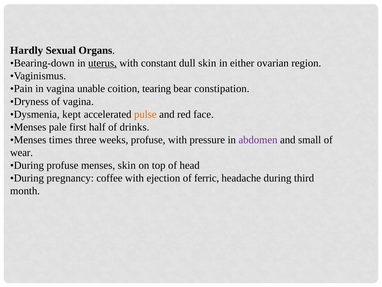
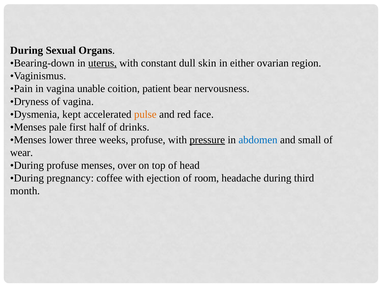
Hardly: Hardly -> During (27, 50)
tearing: tearing -> patient (157, 89)
constipation: constipation -> nervousness (222, 89)
times: times -> lower (61, 140)
pressure underline: none -> present (207, 140)
abdomen colour: purple -> blue (258, 140)
menses skin: skin -> over (127, 165)
ferric: ferric -> room (207, 178)
